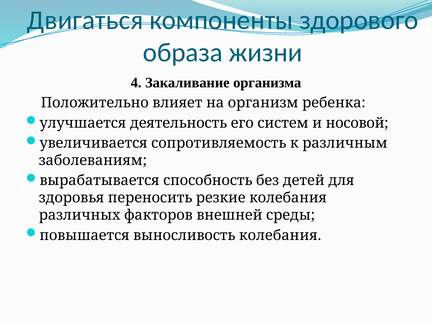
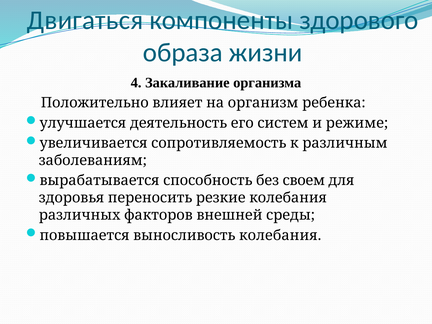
носовой: носовой -> режиме (357, 123)
детей: детей -> своем (304, 181)
